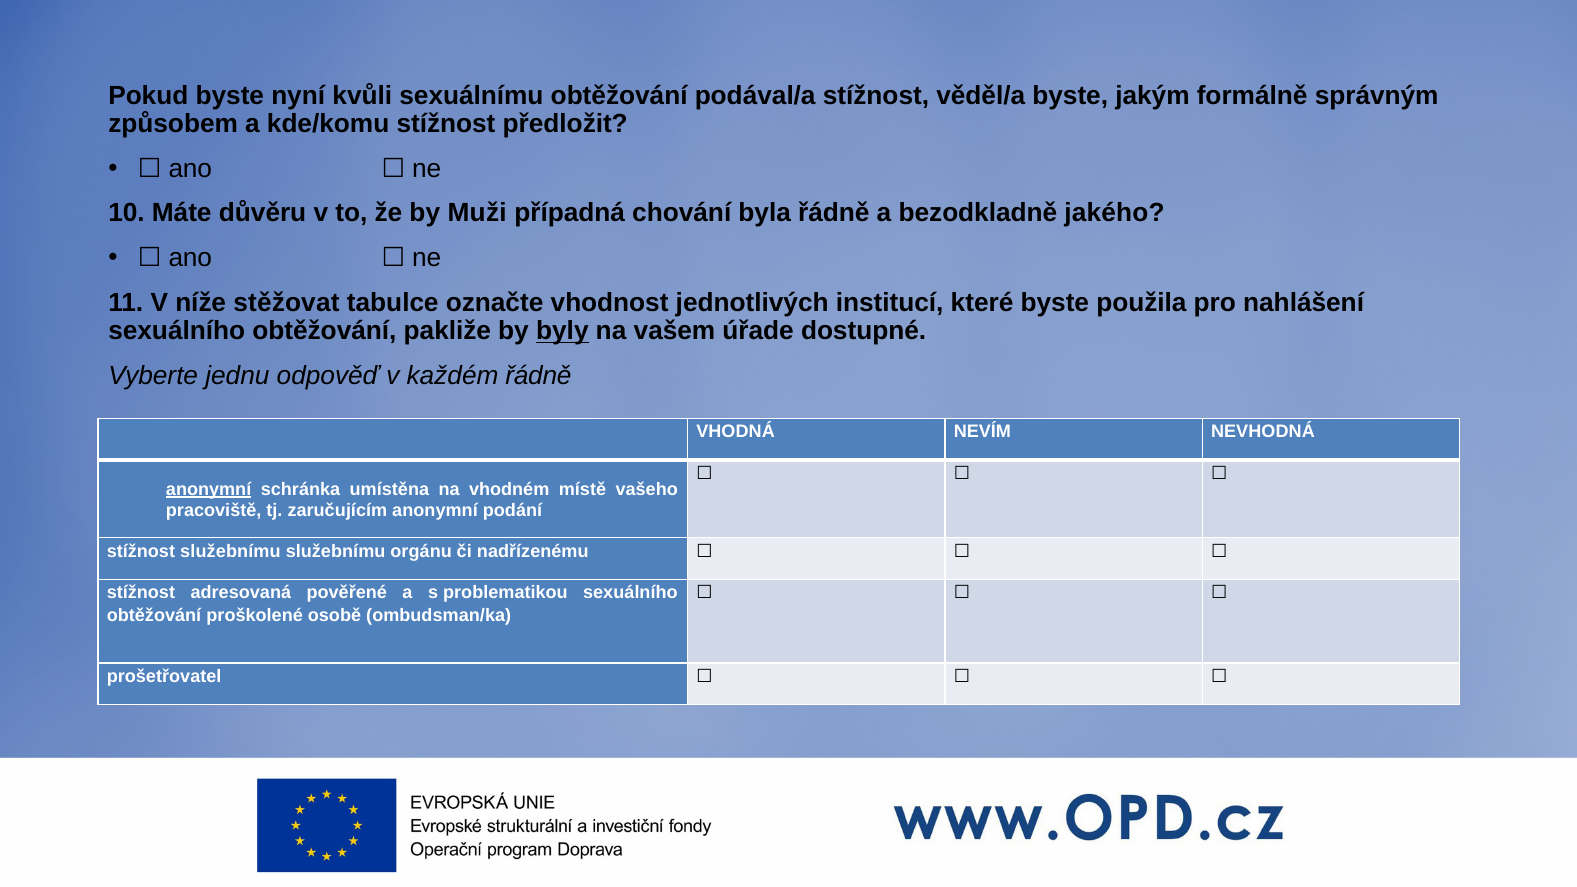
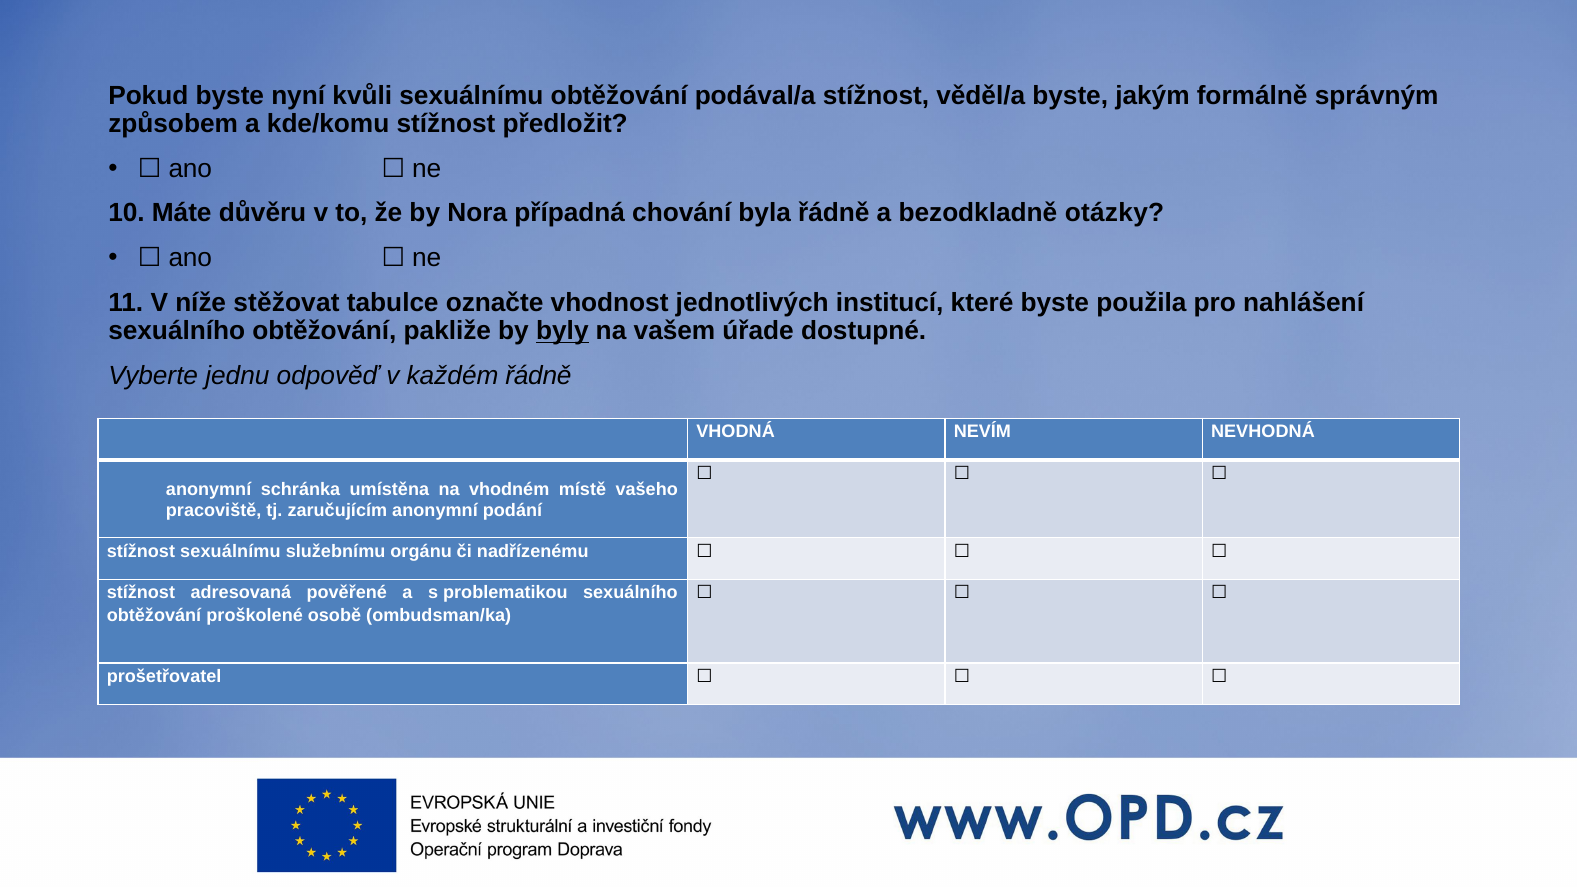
Muži: Muži -> Nora (477, 213)
jakého: jakého -> otázky (1114, 213)
anonymní underline: present -> none (209, 489)
stížnost služebnímu: služebnímu -> sexuálnímu (230, 551)
